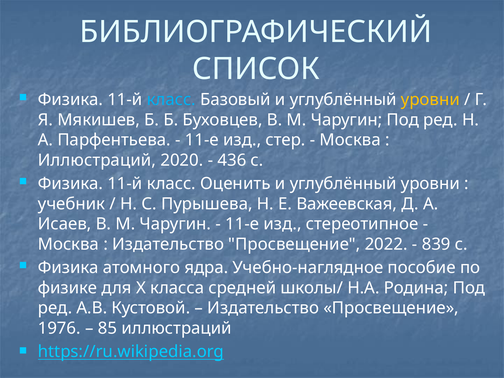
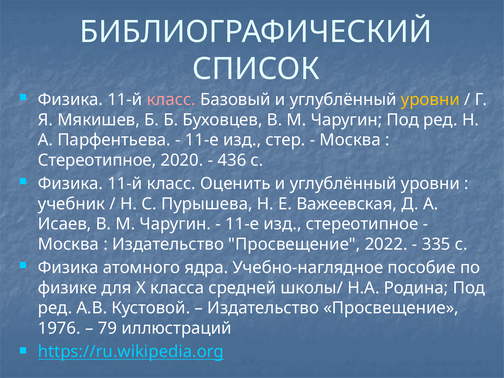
класс colour: light blue -> pink (171, 100)
Иллюстраций: Иллюстраций -> Стереотипное (97, 160)
839: 839 -> 335 (436, 244)
85: 85 -> 79 (107, 328)
